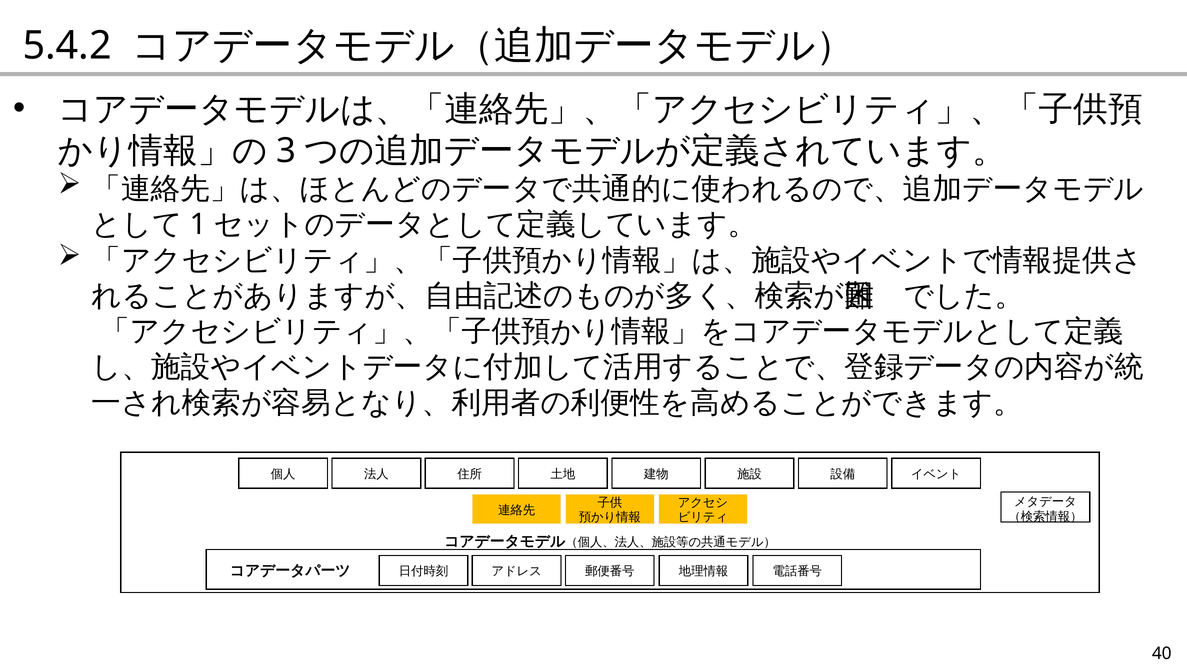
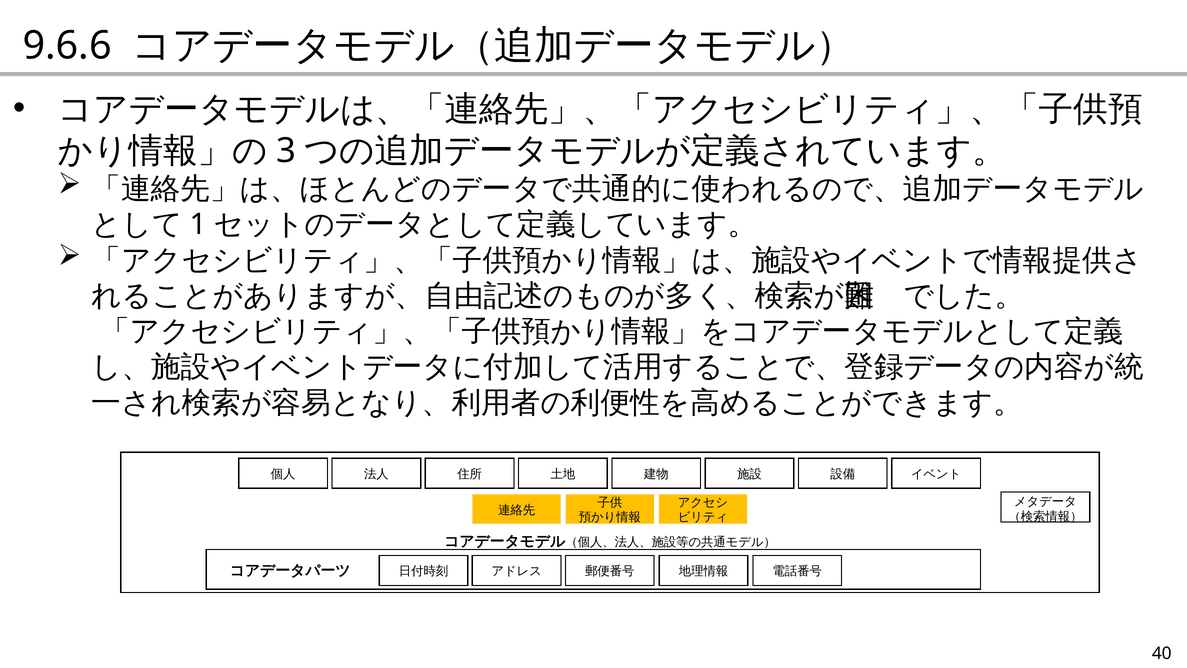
5.4.2: 5.4.2 -> 9.6.6 (67, 46)
